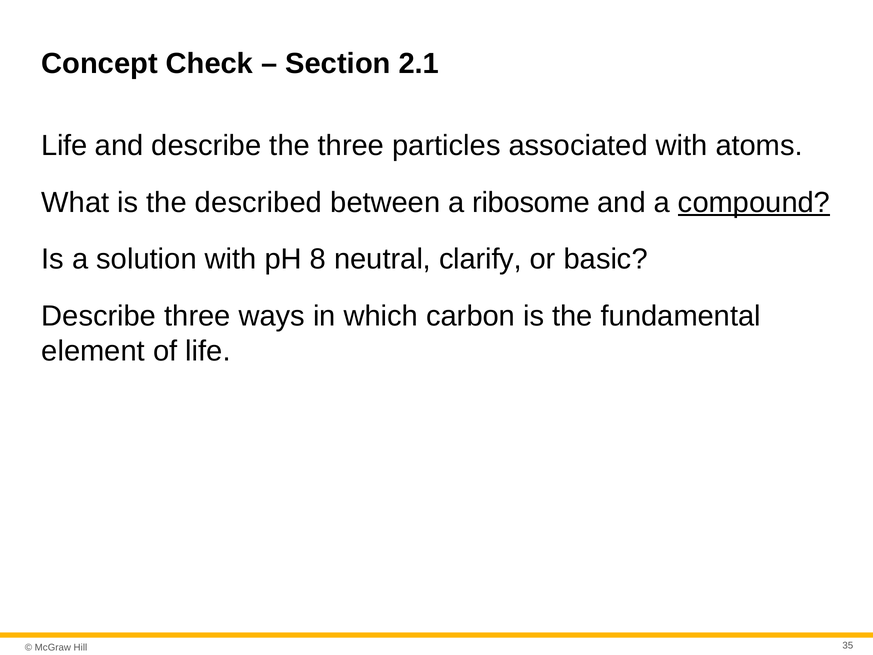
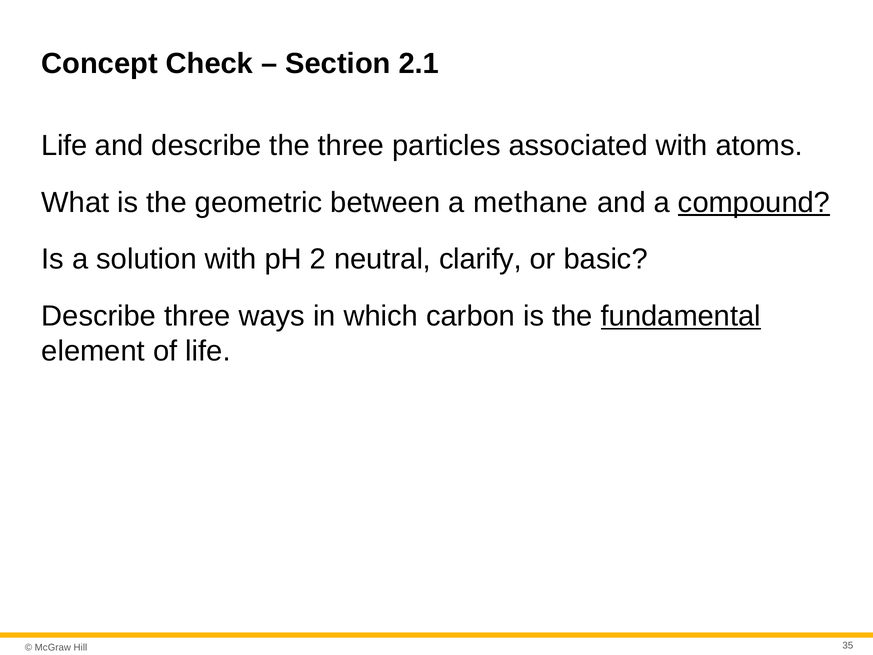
described: described -> geometric (259, 202)
ribosome: ribosome -> methane (531, 202)
8: 8 -> 2 (318, 259)
fundamental underline: none -> present (681, 316)
